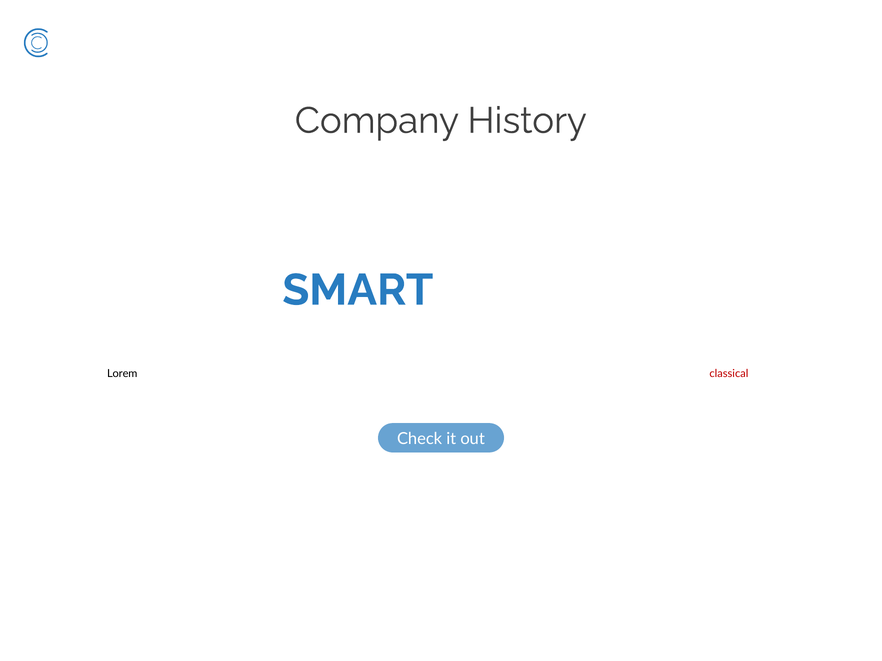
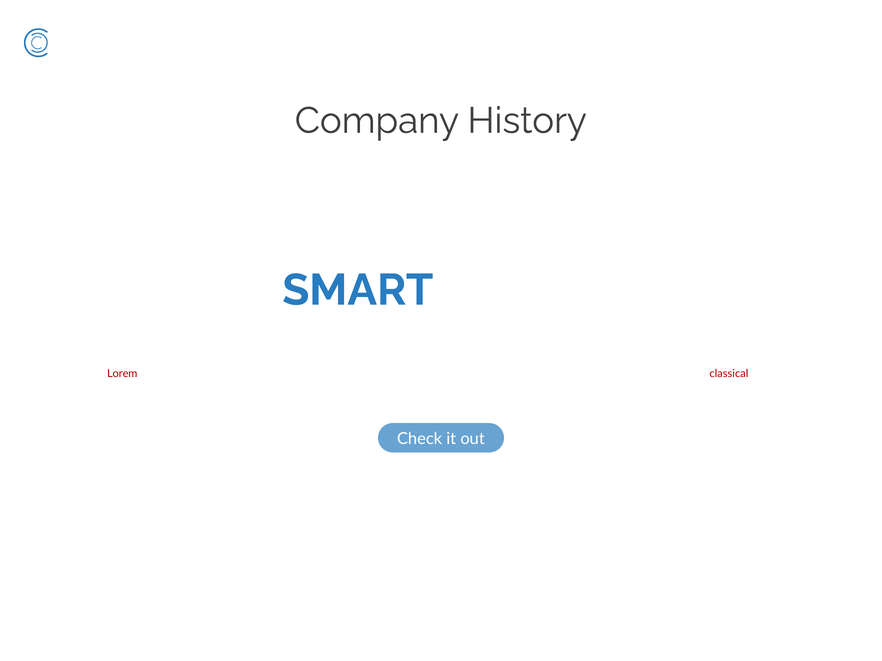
Lorem colour: black -> red (122, 374)
